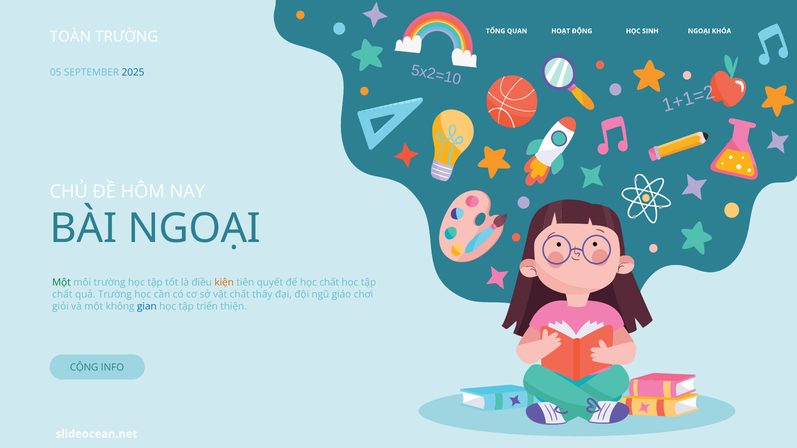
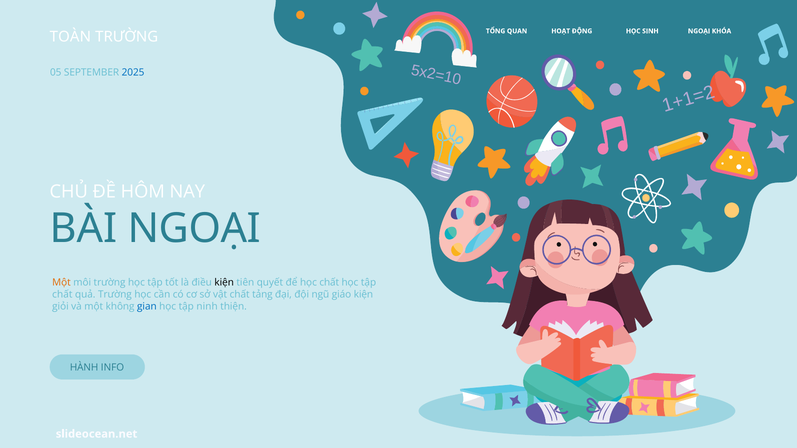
Một colour: green -> orange (61, 283)
kiện colour: orange -> black (224, 283)
thấy: thấy -> tảng (262, 295)
giáo chơi: chơi -> kiện (363, 295)
triển: triển -> ninh (207, 307)
CỘNG: CỘNG -> HÀNH (84, 368)
